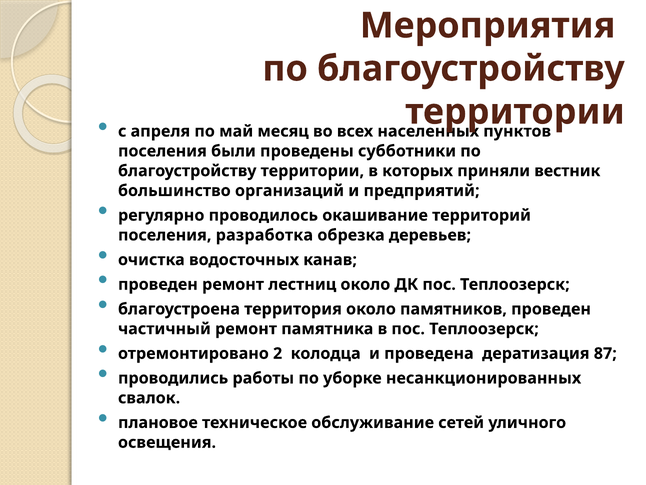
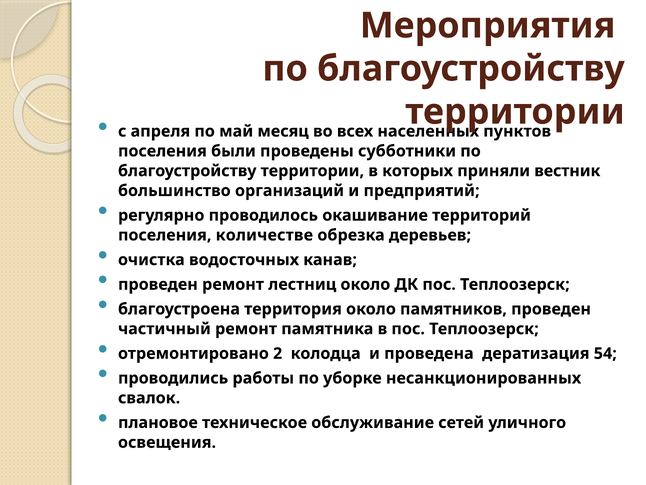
разработка: разработка -> количестве (264, 235)
87: 87 -> 54 (605, 353)
